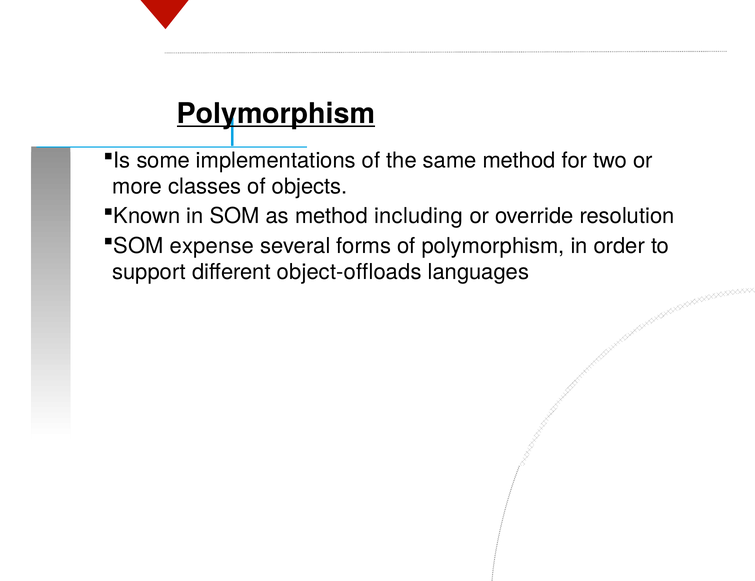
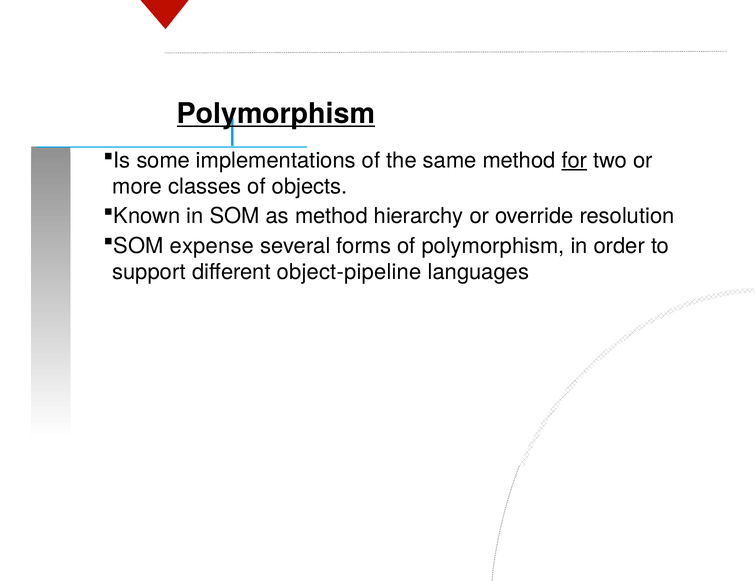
for underline: none -> present (574, 161)
including: including -> hierarchy (419, 217)
object-offloads: object-offloads -> object-pipeline (349, 272)
